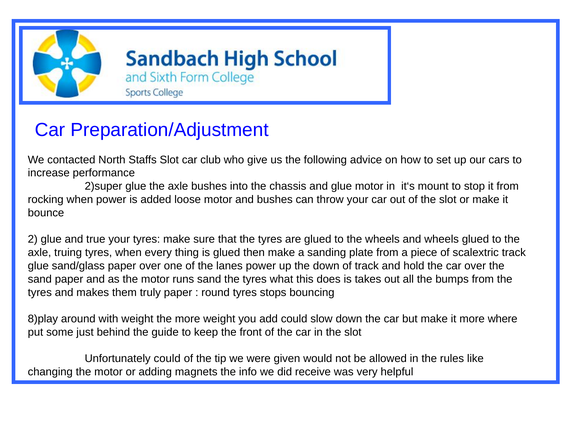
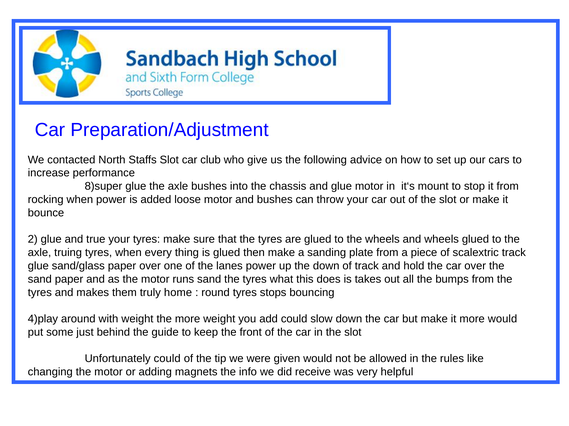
2)super: 2)super -> 8)super (103, 187)
truly paper: paper -> home (178, 293)
8)play: 8)play -> 4)play (43, 319)
more where: where -> would (503, 319)
